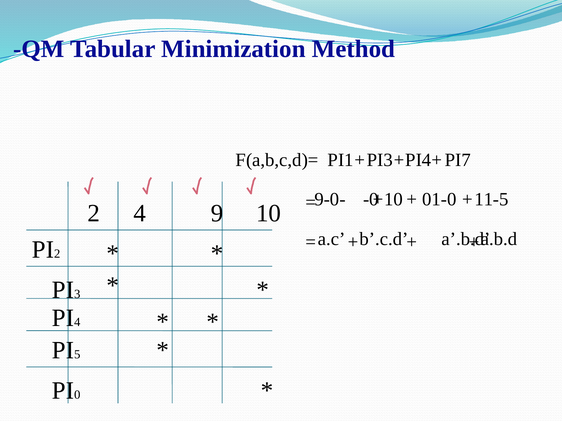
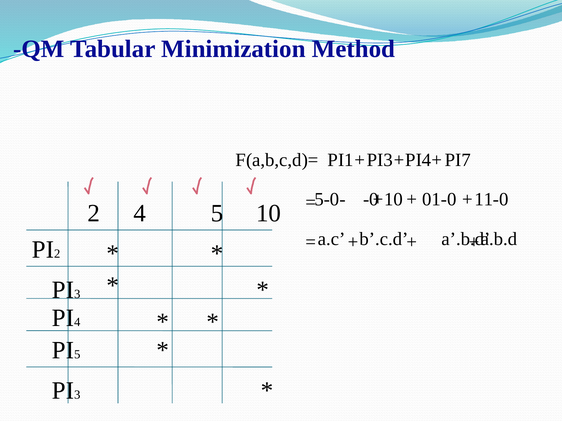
9-0-: 9-0- -> 5-0- (330, 200)
11-5: 11-5 -> 11-0 (491, 200)
4 9: 9 -> 5 (217, 213)
0: 0 -> 3 (77, 395)
